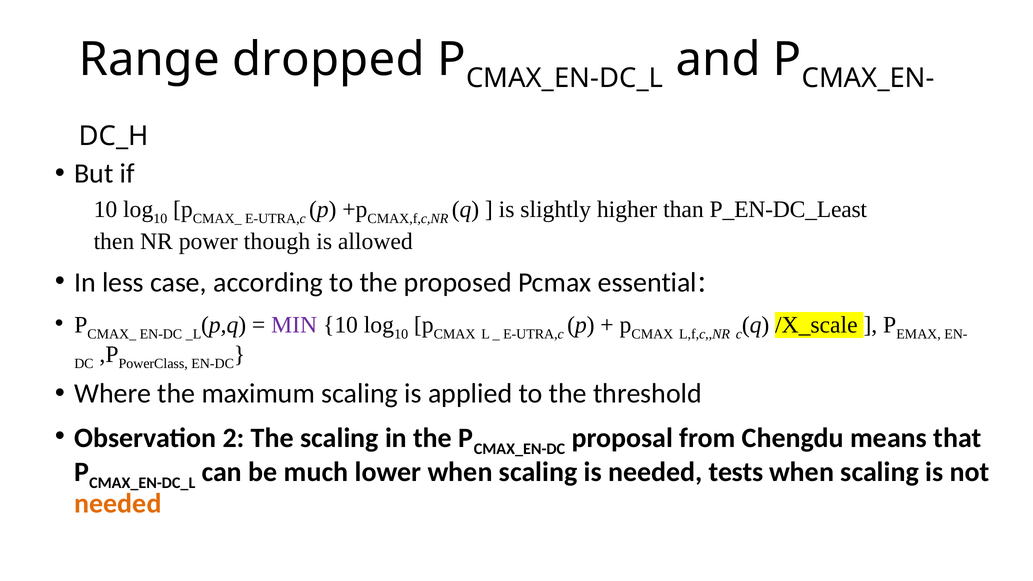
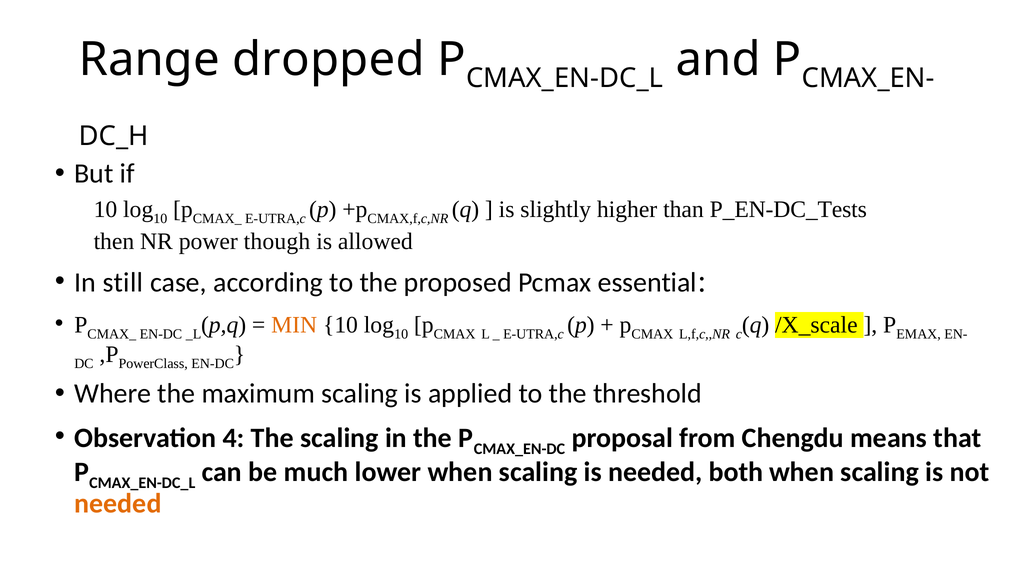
P_EN-DC_Least: P_EN-DC_Least -> P_EN-DC_Tests (788, 210)
less: less -> still (123, 283)
MIN colour: purple -> orange (294, 325)
2: 2 -> 4 (234, 438)
tests: tests -> both (736, 472)
